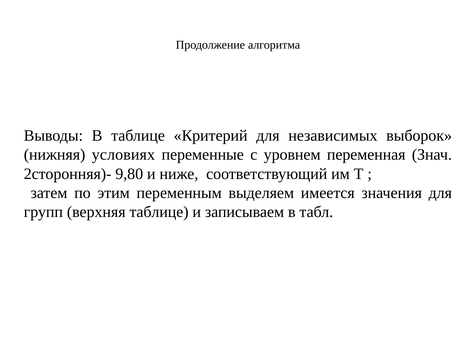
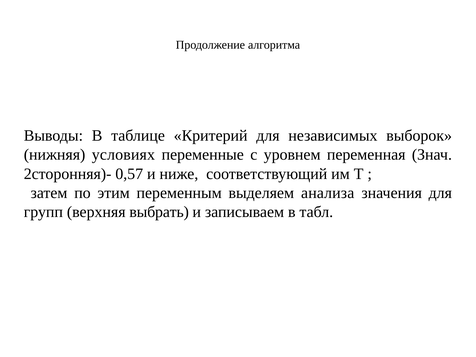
9,80: 9,80 -> 0,57 (129, 174)
имеется: имеется -> анализа (328, 193)
верхняя таблице: таблице -> выбрать (159, 212)
